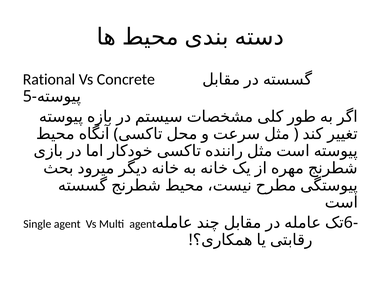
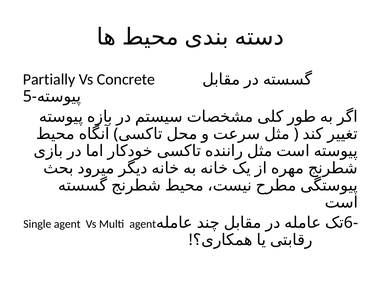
Rational: Rational -> Partially (49, 79)
